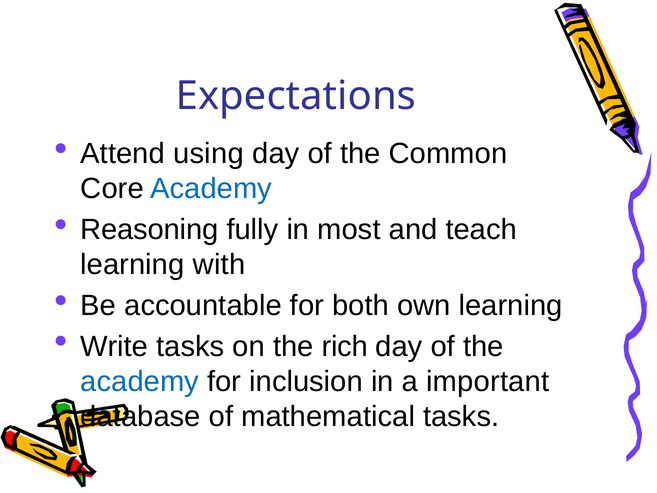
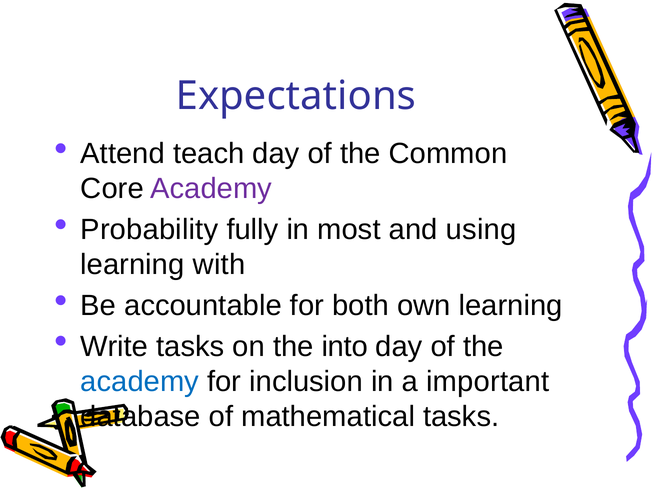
using: using -> teach (209, 154)
Academy colour: blue -> purple (211, 189)
Reasoning: Reasoning -> Probability (149, 229)
teach: teach -> using (481, 229)
rich: rich -> into (345, 346)
